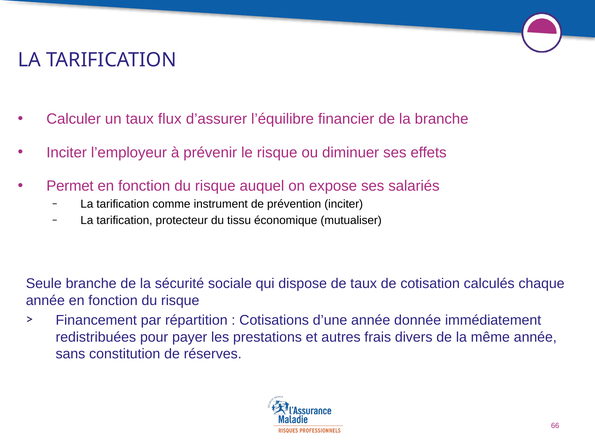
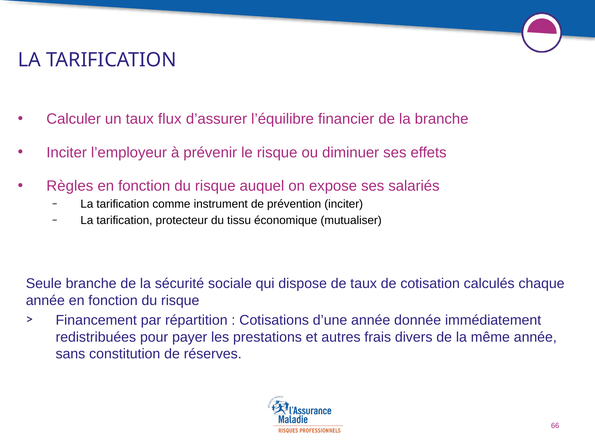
Permet: Permet -> Règles (70, 186)
